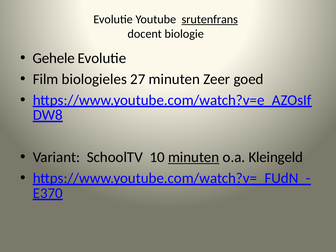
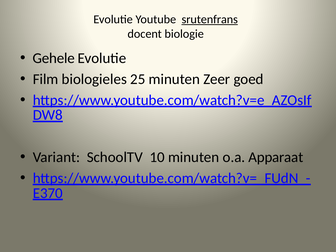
27: 27 -> 25 (138, 79)
minuten underline: present -> none (194, 157)
Kleingeld: Kleingeld -> Apparaat (276, 157)
